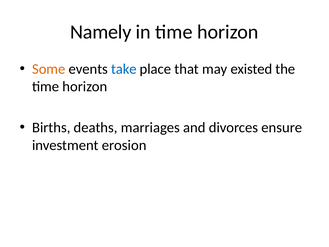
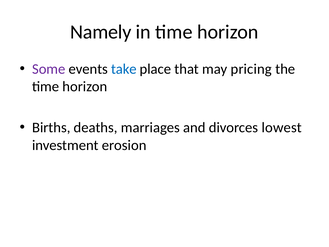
Some colour: orange -> purple (49, 69)
existed: existed -> pricing (251, 69)
ensure: ensure -> lowest (282, 128)
